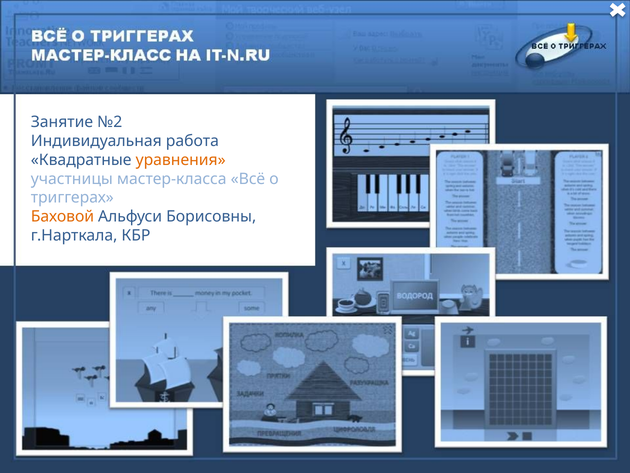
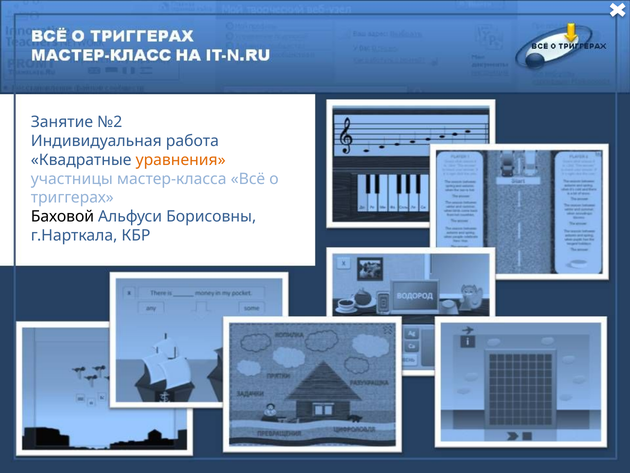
Баховой colour: orange -> black (62, 216)
